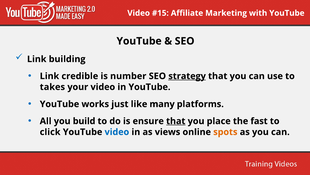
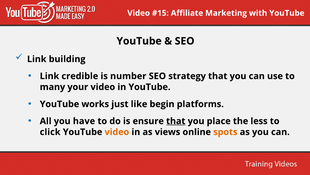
strategy underline: present -> none (187, 76)
takes: takes -> many (52, 87)
many: many -> begin (162, 104)
build: build -> have (84, 121)
fast: fast -> less (259, 121)
video colour: blue -> orange (117, 132)
